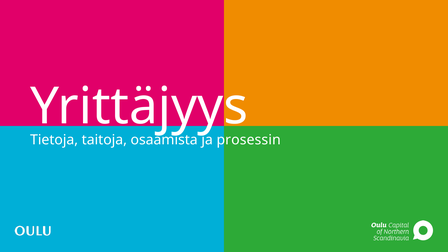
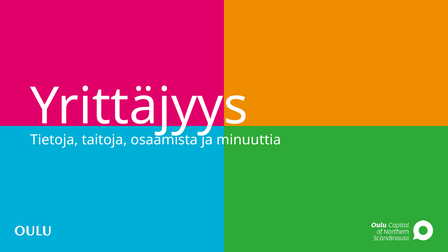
prosessin: prosessin -> minuuttia (249, 140)
